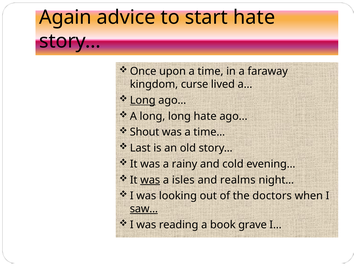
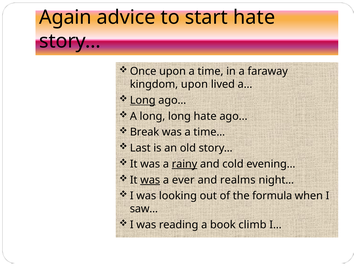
kingdom curse: curse -> upon (194, 84)
Shout: Shout -> Break (145, 132)
rainy underline: none -> present (185, 164)
isles: isles -> ever (183, 180)
doctors: doctors -> formula (272, 196)
saw… underline: present -> none (144, 209)
grave: grave -> climb (252, 225)
